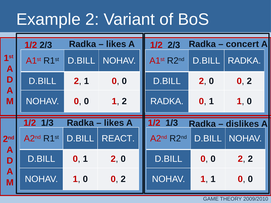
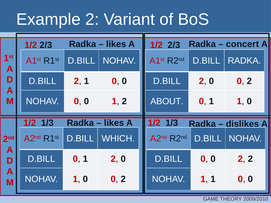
RADKA: RADKA -> ABOUT (167, 102)
REACT: REACT -> WHICH (118, 139)
